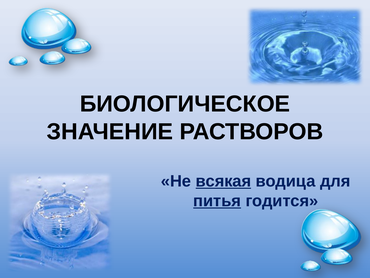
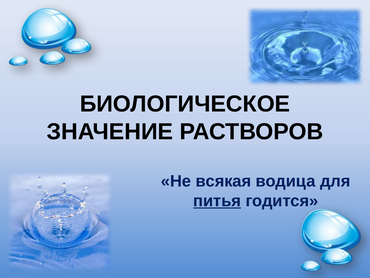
всякая underline: present -> none (223, 181)
